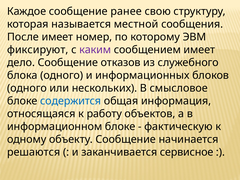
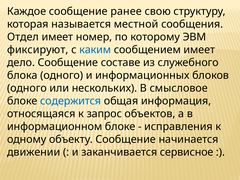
После: После -> Отдел (23, 37)
каким colour: purple -> blue (95, 50)
отказов: отказов -> составе (121, 63)
работу: работу -> запрос (104, 114)
фактическую: фактическую -> исправления (178, 127)
решаются: решаются -> движении (34, 152)
